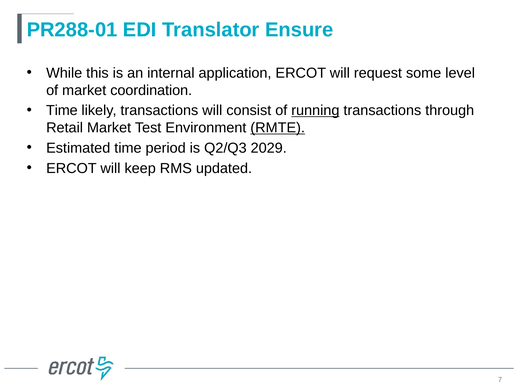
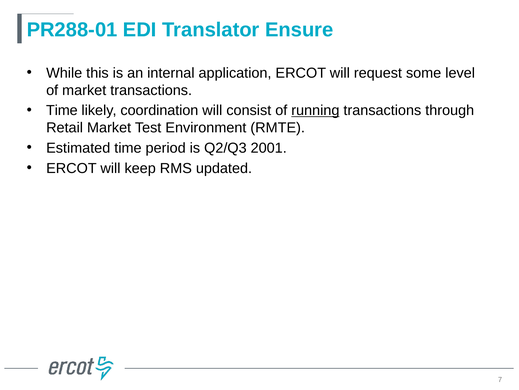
market coordination: coordination -> transactions (151, 90)
likely transactions: transactions -> coordination (159, 110)
RMTE underline: present -> none (278, 128)
2029: 2029 -> 2001 (269, 148)
